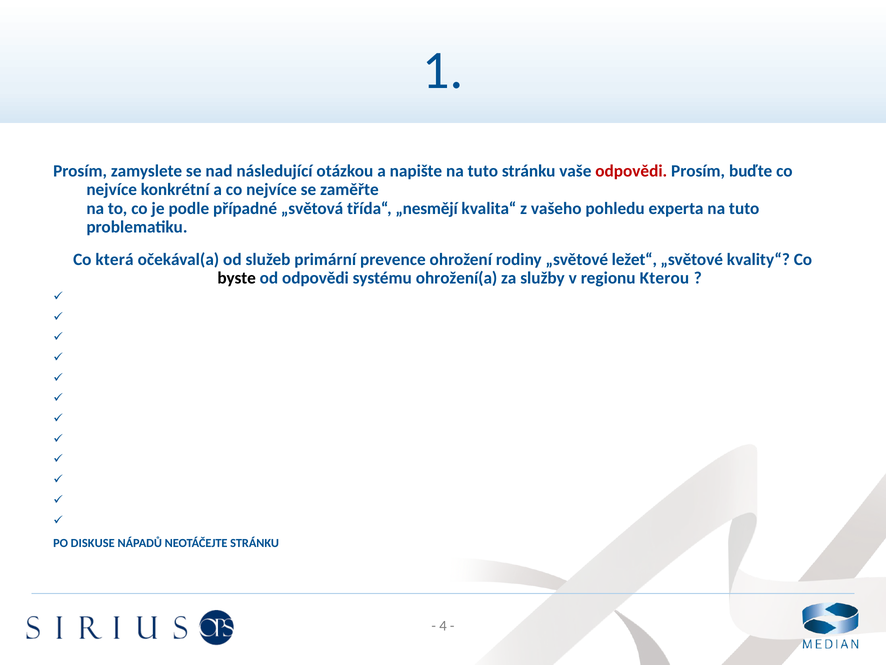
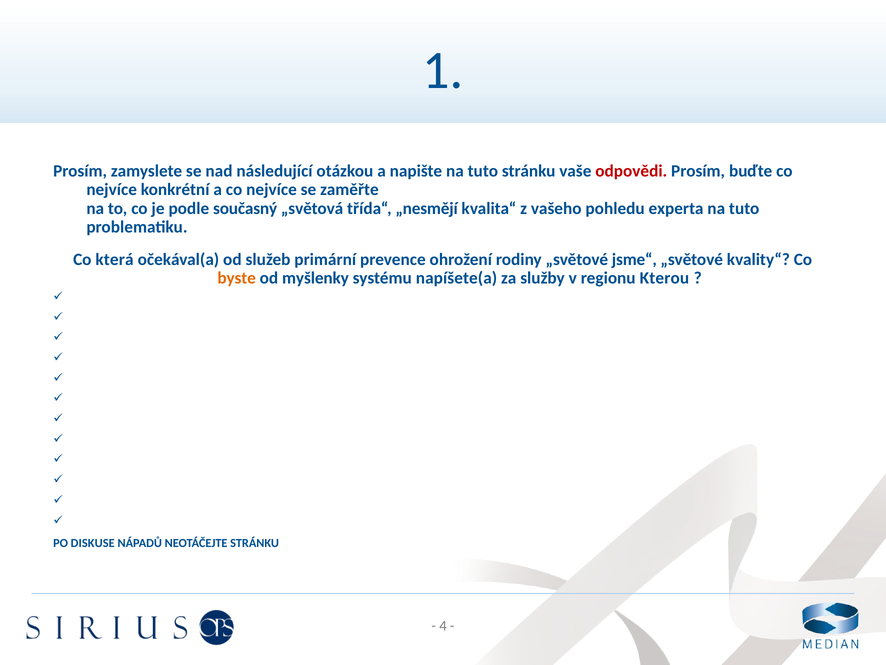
případné: případné -> současný (245, 208)
ležet“: ležet“ -> jsme“ (634, 259)
byste colour: black -> orange (237, 278)
od odpovědi: odpovědi -> myšlenky (315, 278)
ohrožení(a: ohrožení(a -> napíšete(a (457, 278)
